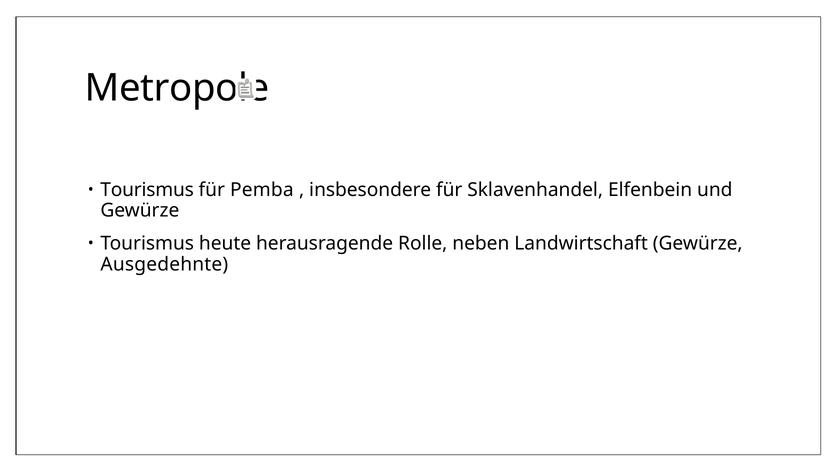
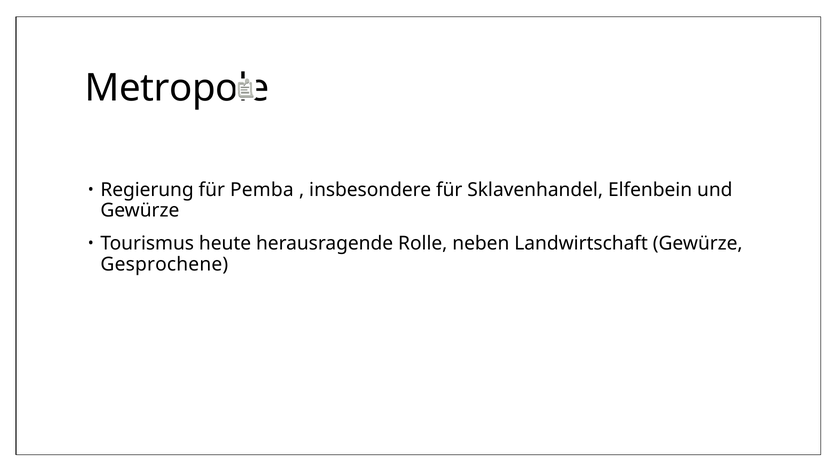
Tourismus: Tourismus -> Regierung (147, 190)
Ausgedehnte: Ausgedehnte -> Gesprochene (164, 264)
